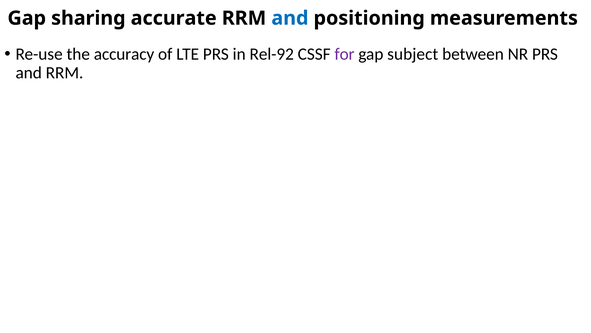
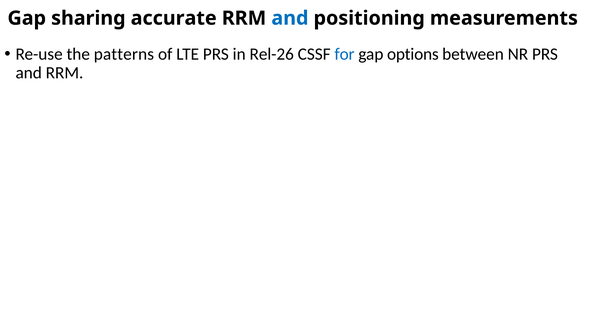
accuracy: accuracy -> patterns (124, 54)
Rel-92: Rel-92 -> Rel-26 (272, 54)
for colour: purple -> blue (345, 54)
subject: subject -> options (413, 54)
